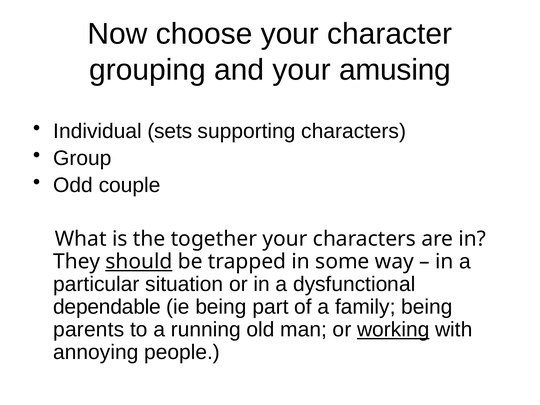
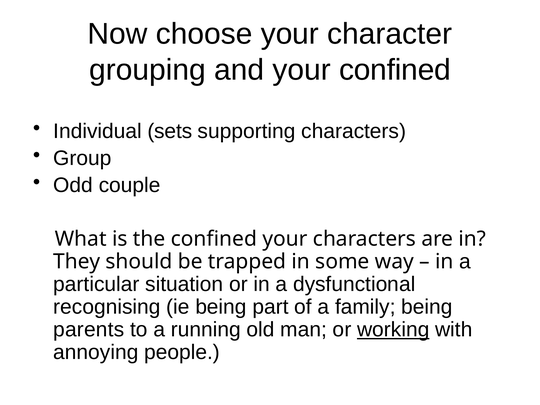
your amusing: amusing -> confined (395, 70)
the together: together -> confined (214, 239)
should underline: present -> none (139, 262)
dependable: dependable -> recognising (107, 307)
